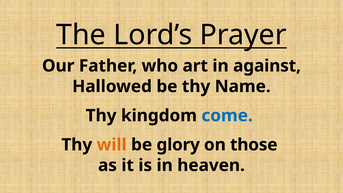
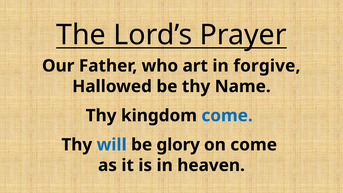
against: against -> forgive (267, 66)
will colour: orange -> blue (112, 145)
on those: those -> come (254, 145)
